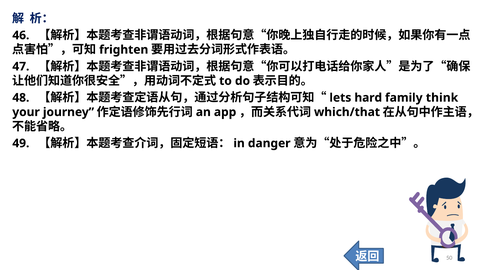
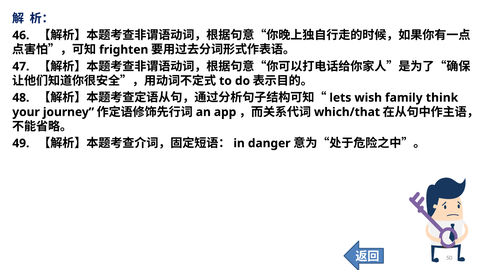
hard: hard -> wish (368, 98)
